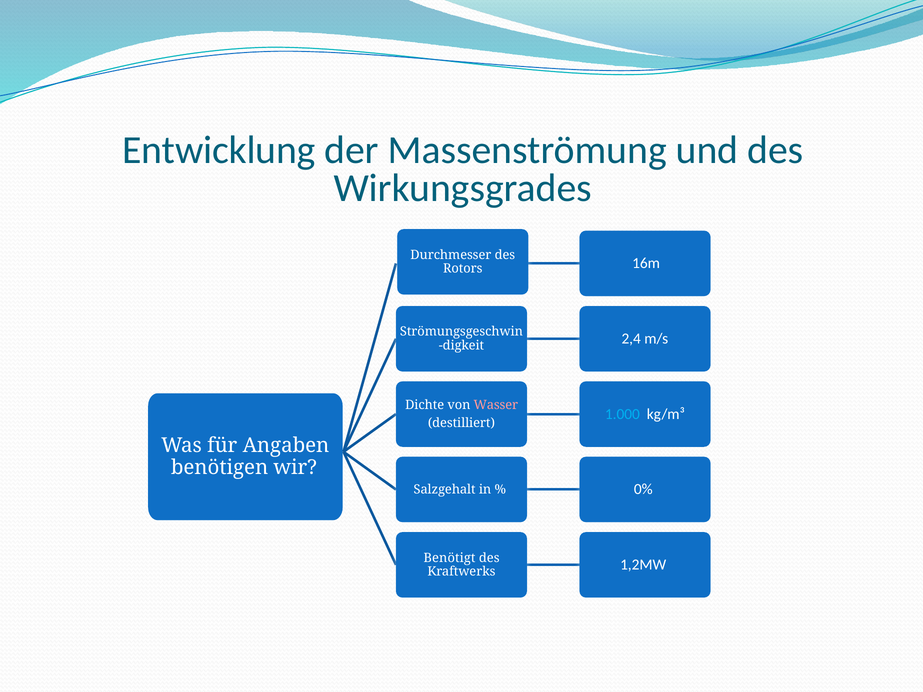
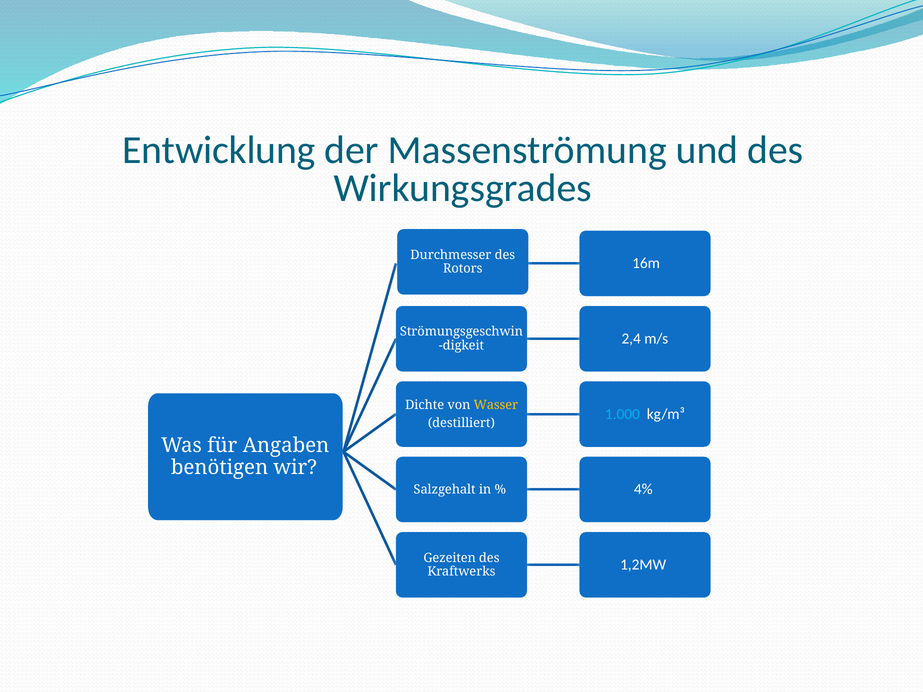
Wasser colour: pink -> yellow (496, 405)
0%: 0% -> 4% (643, 490)
Benötigt: Benötigt -> Gezeiten (450, 558)
